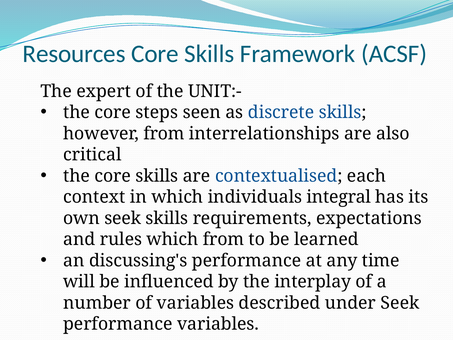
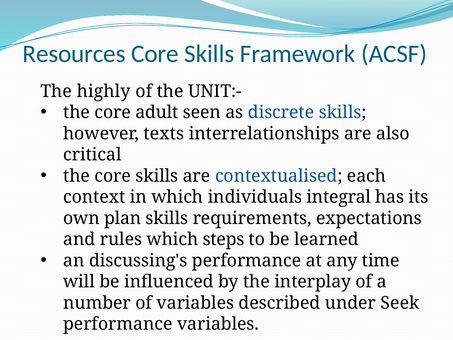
expert: expert -> highly (104, 91)
steps: steps -> adult (157, 112)
however from: from -> texts (164, 133)
own seek: seek -> plan (123, 218)
which from: from -> steps (224, 239)
